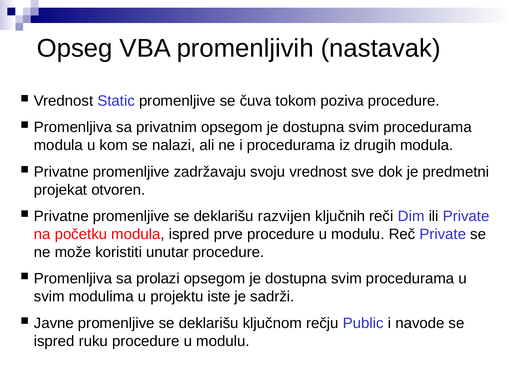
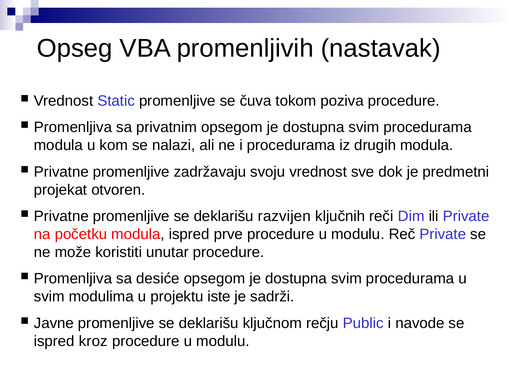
prolazi: prolazi -> desiće (158, 279)
ruku: ruku -> kroz (93, 342)
